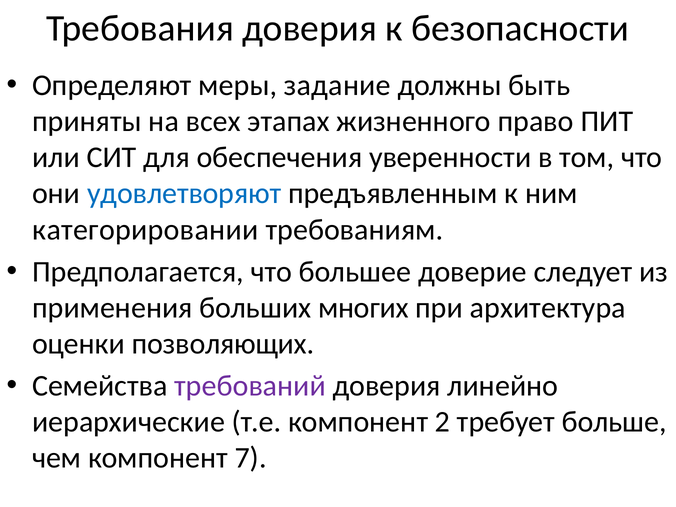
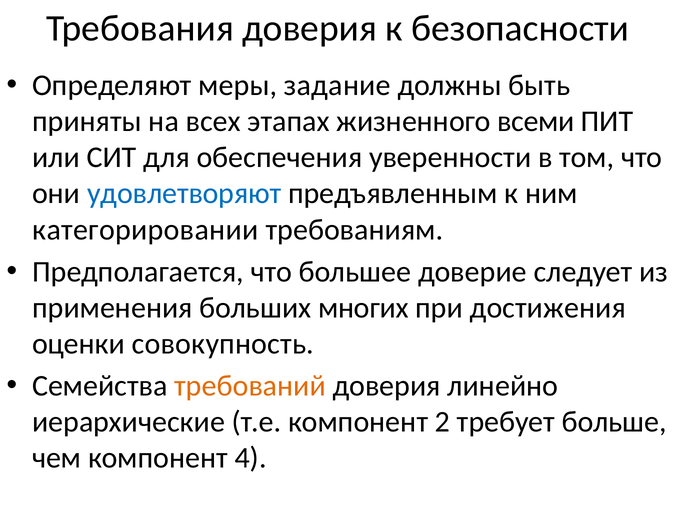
право: право -> всеми (536, 121)
архитектура: архитектура -> достижения (548, 308)
позволяющих: позволяющих -> совокупность (223, 344)
требований colour: purple -> orange (250, 386)
7: 7 -> 4 (251, 458)
